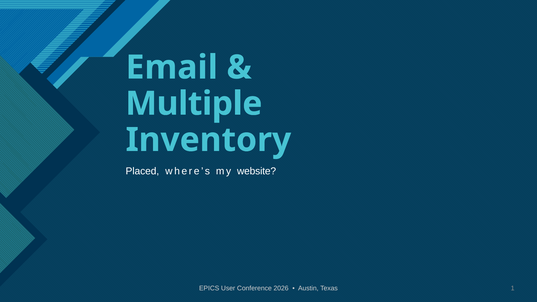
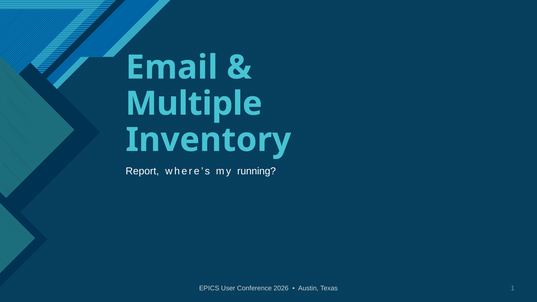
Placed: Placed -> Report (142, 171)
website: website -> running (257, 171)
